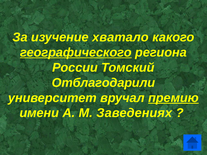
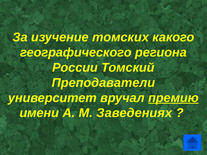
хватало: хватало -> томских (121, 37)
географического underline: present -> none (76, 52)
Отблагодарили: Отблагодарили -> Преподаватели (103, 83)
